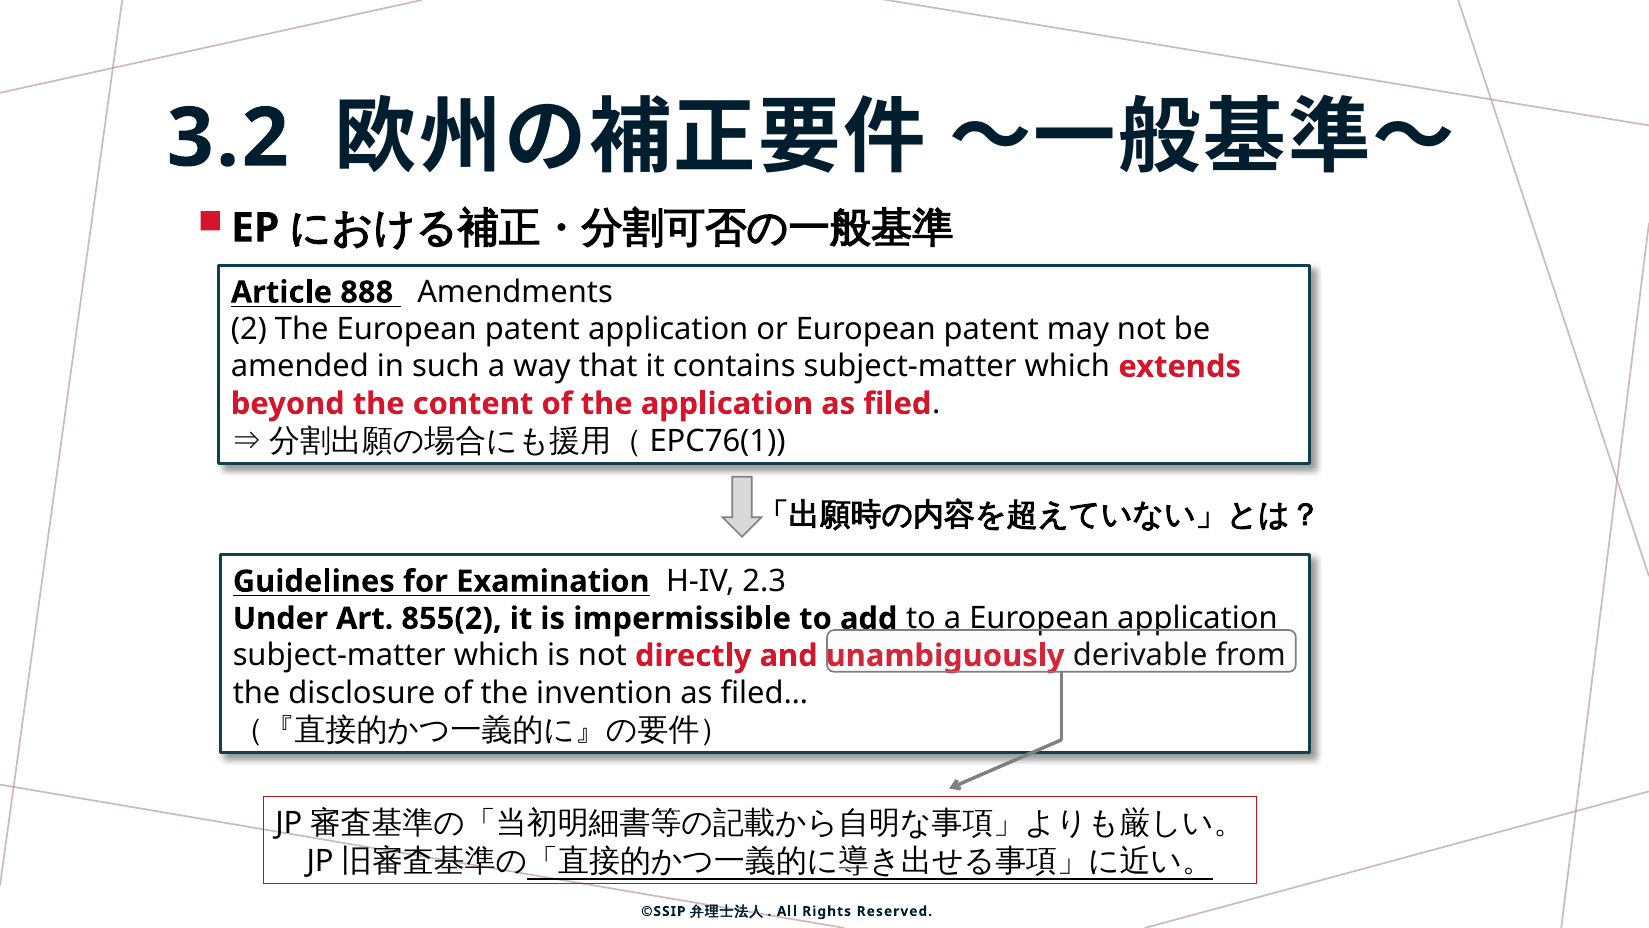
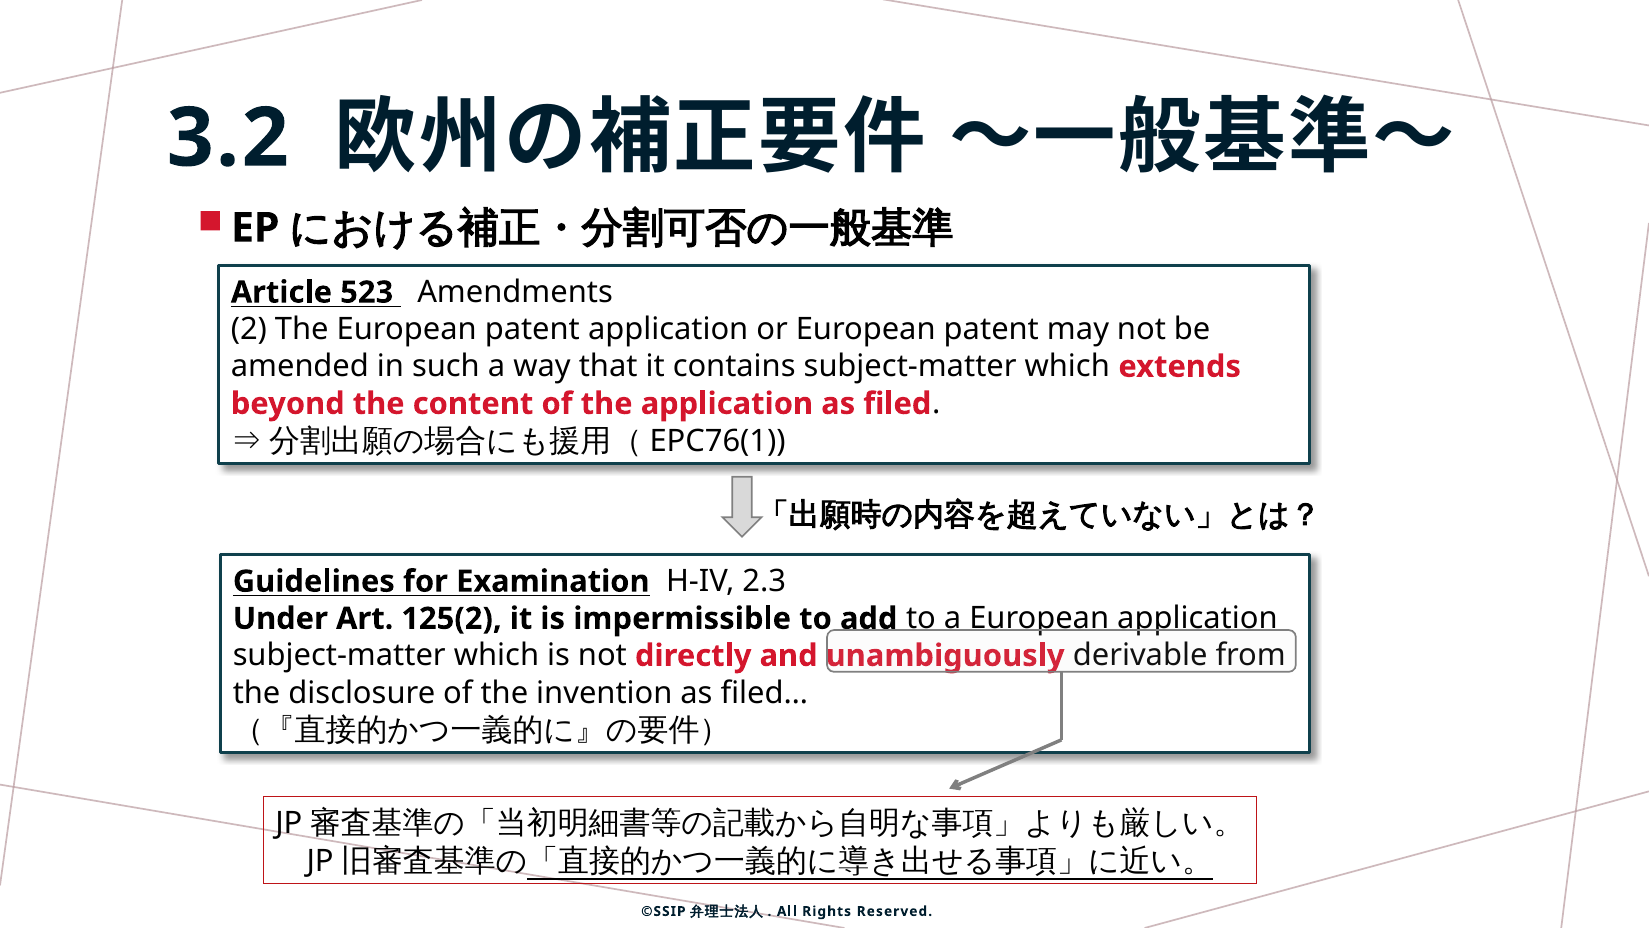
888: 888 -> 523 (367, 292)
855(2: 855(2 -> 125(2 (452, 618)
